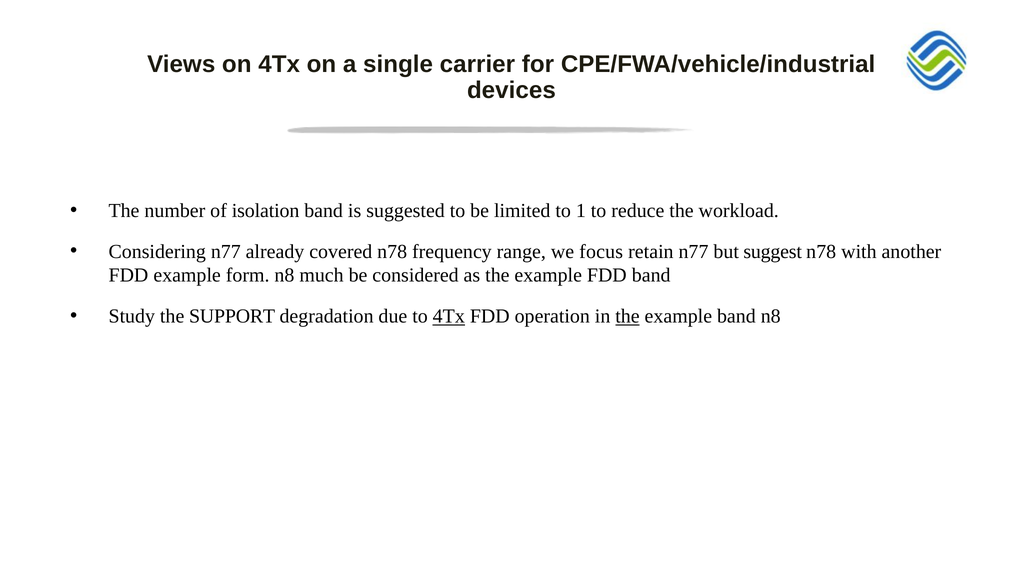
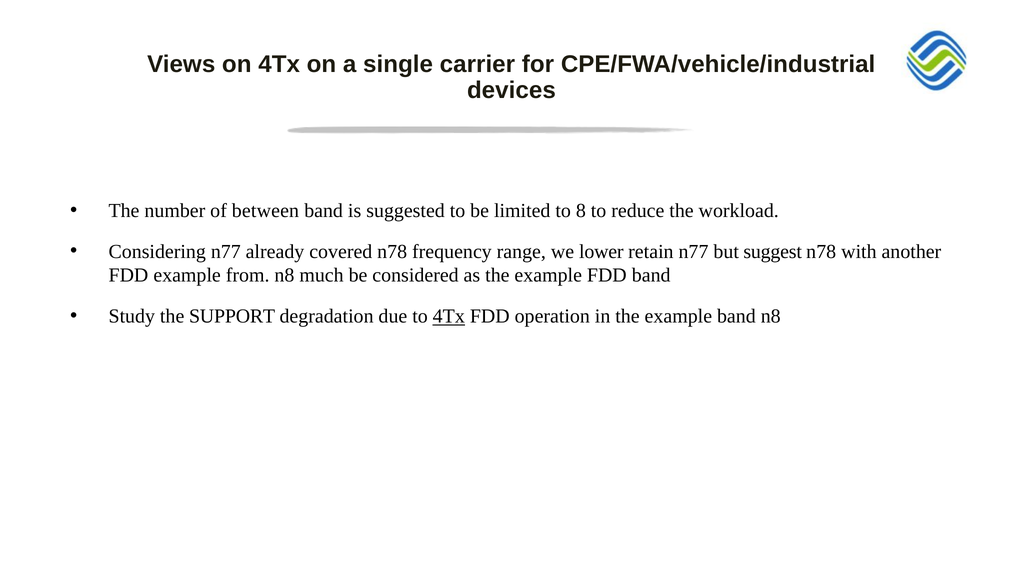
isolation: isolation -> between (265, 211)
1: 1 -> 8 (581, 211)
focus: focus -> lower (601, 252)
form: form -> from (248, 276)
the underline: present -> none (627, 317)
